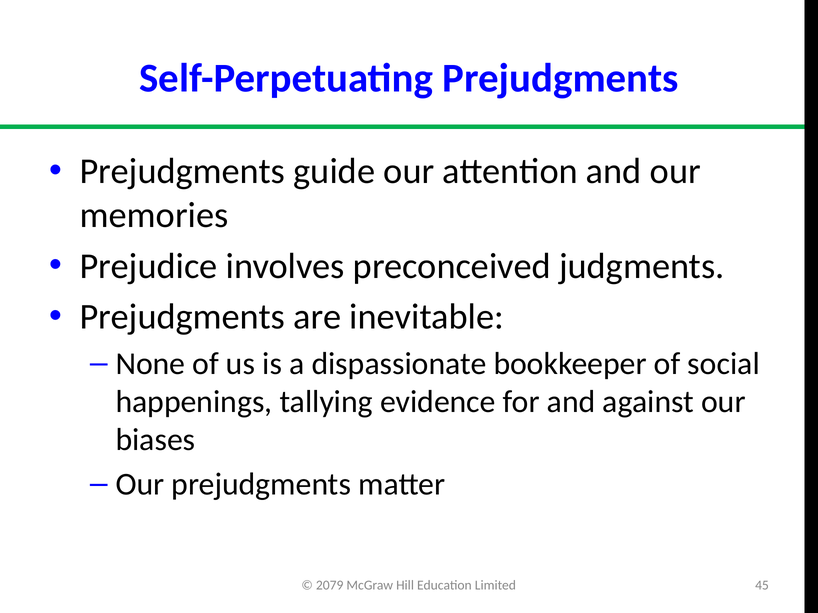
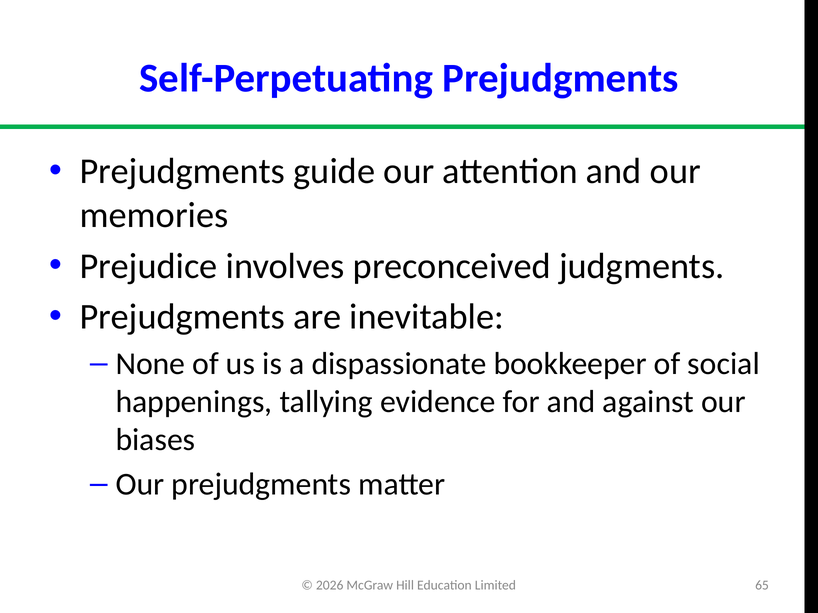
2079: 2079 -> 2026 (330, 586)
45: 45 -> 65 (762, 586)
